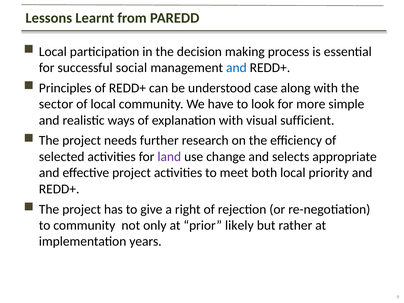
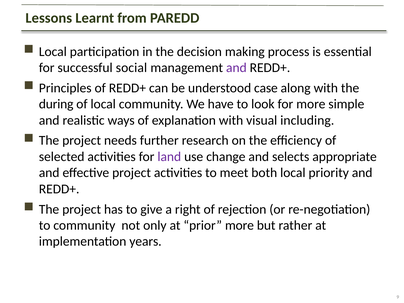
and colour: blue -> purple (236, 68)
sector: sector -> during (56, 104)
sufficient: sufficient -> including (307, 120)
prior likely: likely -> more (239, 225)
